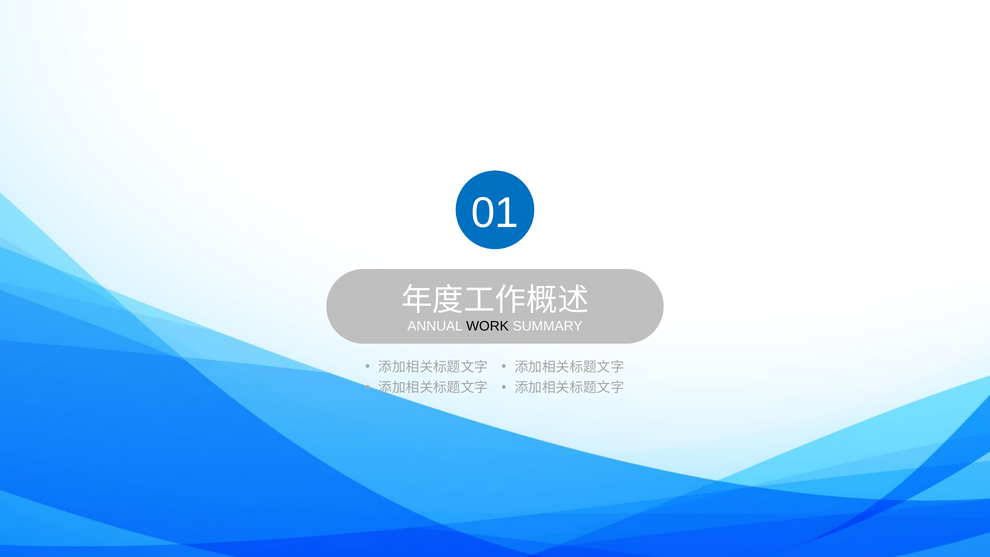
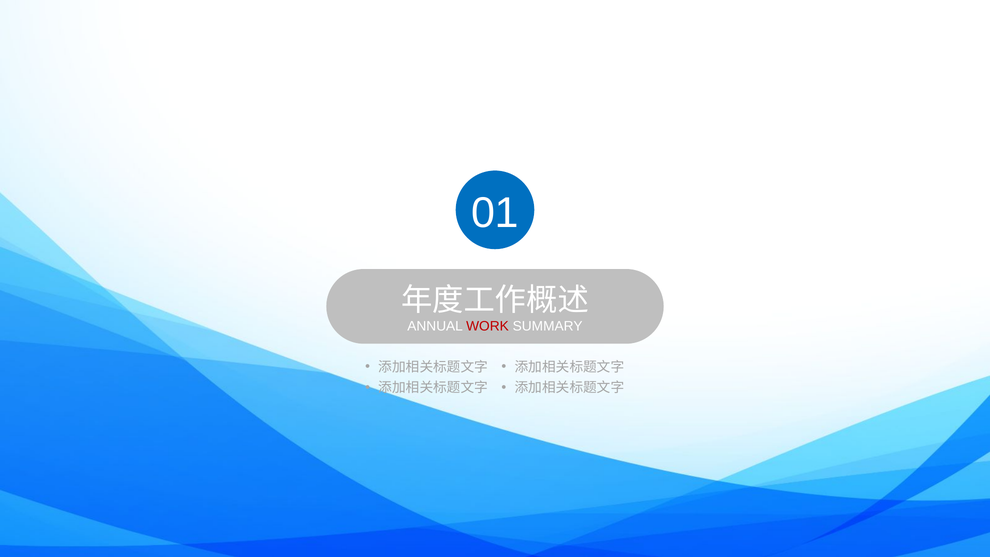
WORK colour: black -> red (487, 326)
